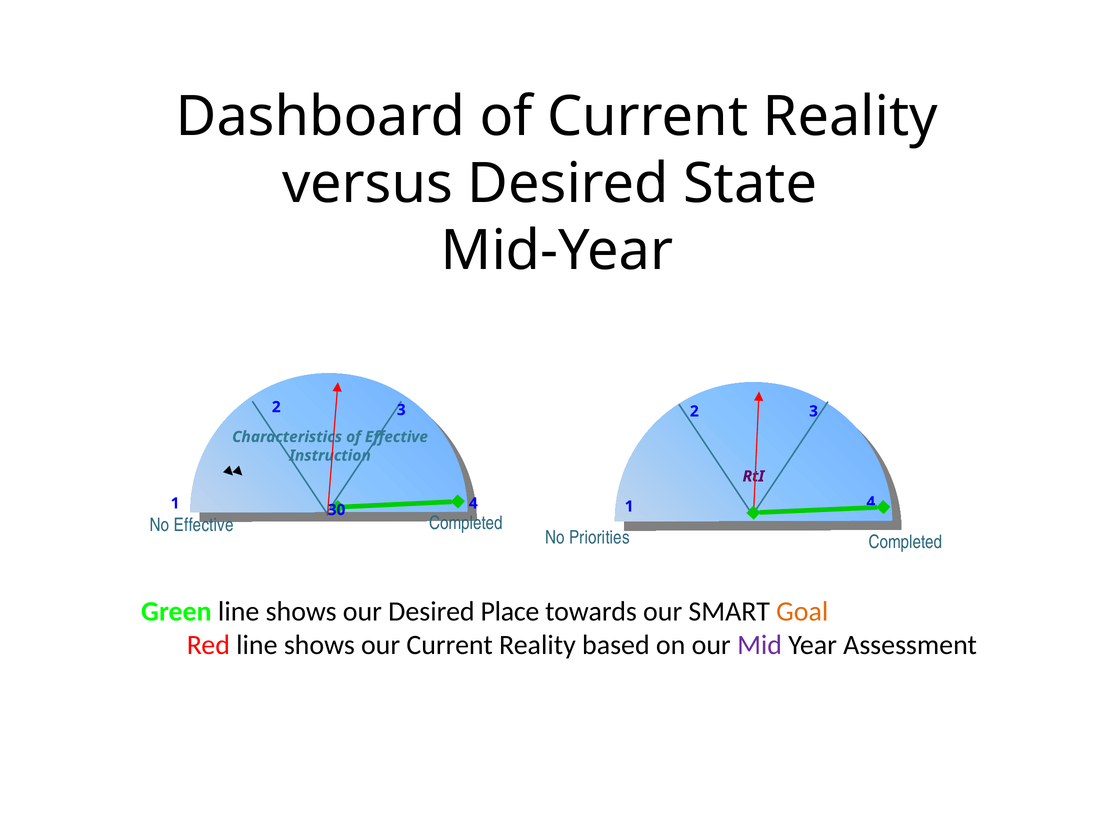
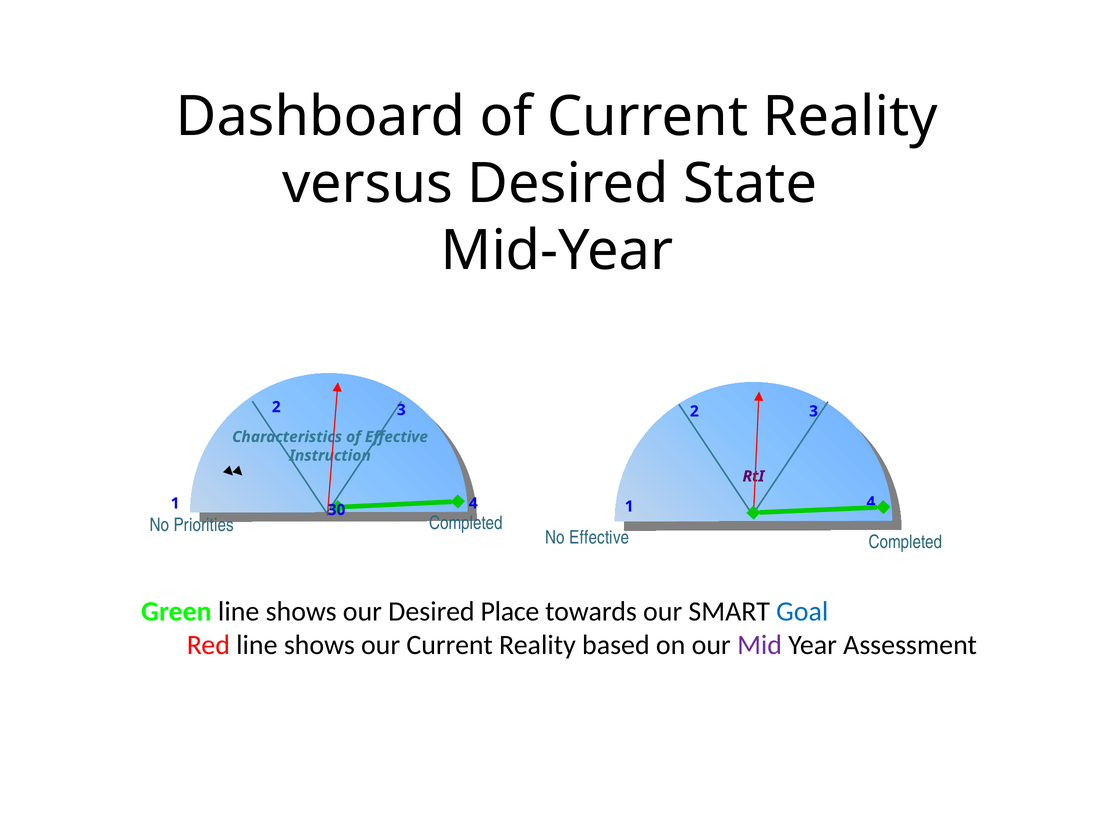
No Effective: Effective -> Priorities (204, 525)
No Priorities: Priorities -> Effective (599, 537)
Goal colour: orange -> blue (802, 611)
